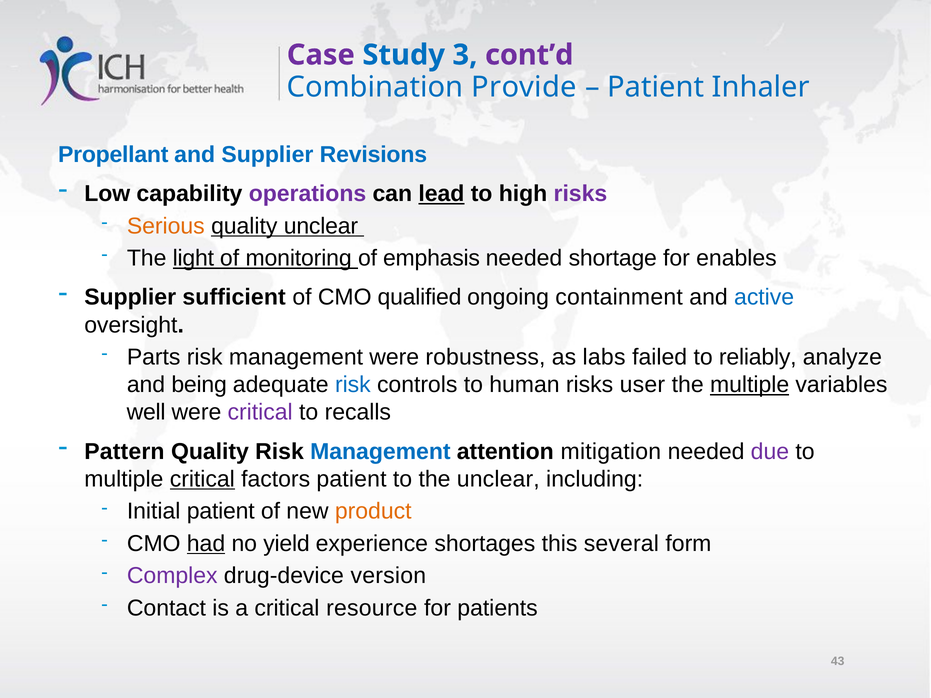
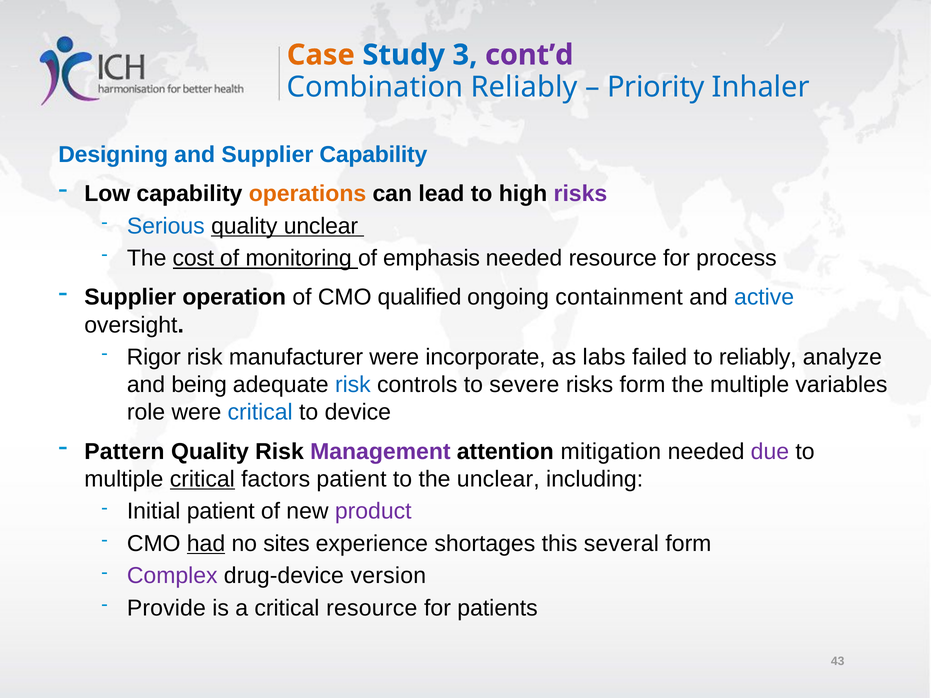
Case colour: purple -> orange (321, 55)
Combination Provide: Provide -> Reliably (524, 87)
Patient: Patient -> Priority (656, 87)
Propellant: Propellant -> Designing (113, 155)
Supplier Revisions: Revisions -> Capability (373, 155)
operations colour: purple -> orange (307, 194)
lead underline: present -> none (441, 194)
Serious colour: orange -> blue (166, 226)
light: light -> cost (193, 258)
needed shortage: shortage -> resource (613, 258)
enables: enables -> process (736, 258)
sufficient: sufficient -> operation (234, 297)
Parts: Parts -> Rigor (154, 357)
management: management -> manufacturer (296, 357)
robustness: robustness -> incorporate (486, 357)
human: human -> severe (524, 385)
risks user: user -> form (642, 385)
multiple underline: present -> none (750, 385)
well: well -> role (146, 413)
critical colour: purple -> blue (260, 413)
recalls: recalls -> device (358, 413)
Management colour: blue -> purple (380, 452)
product colour: orange -> purple (373, 512)
yield: yield -> sites (287, 544)
Contact: Contact -> Provide (166, 608)
